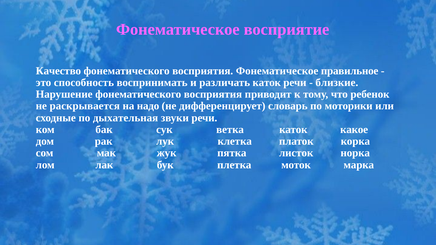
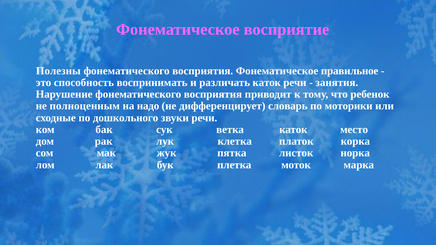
Качество: Качество -> Полезны (58, 71)
близкие: близкие -> занятия (337, 83)
раскрывается: раскрывается -> полноценным (85, 106)
дыхательная: дыхательная -> дошкольного (126, 118)
какое: какое -> место (354, 130)
